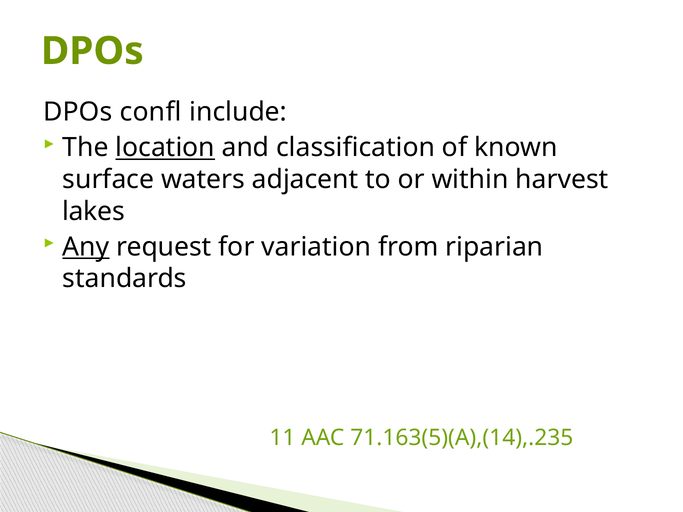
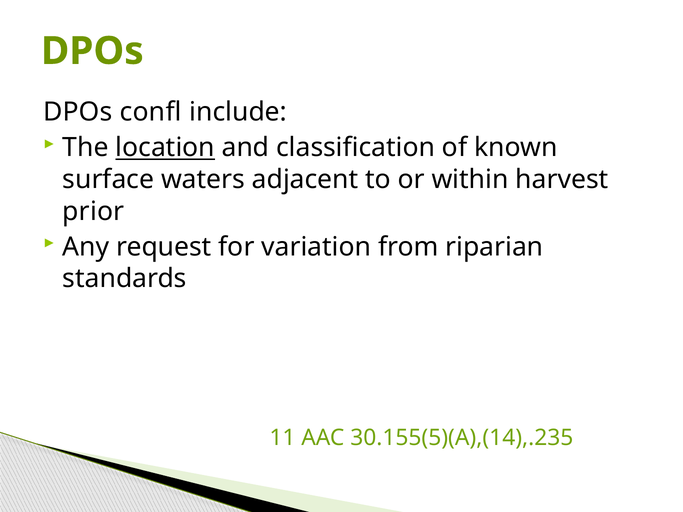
lakes: lakes -> prior (93, 211)
Any underline: present -> none (86, 247)
71.163(5)(A),(14),.235: 71.163(5)(A),(14),.235 -> 30.155(5)(A),(14),.235 (462, 438)
